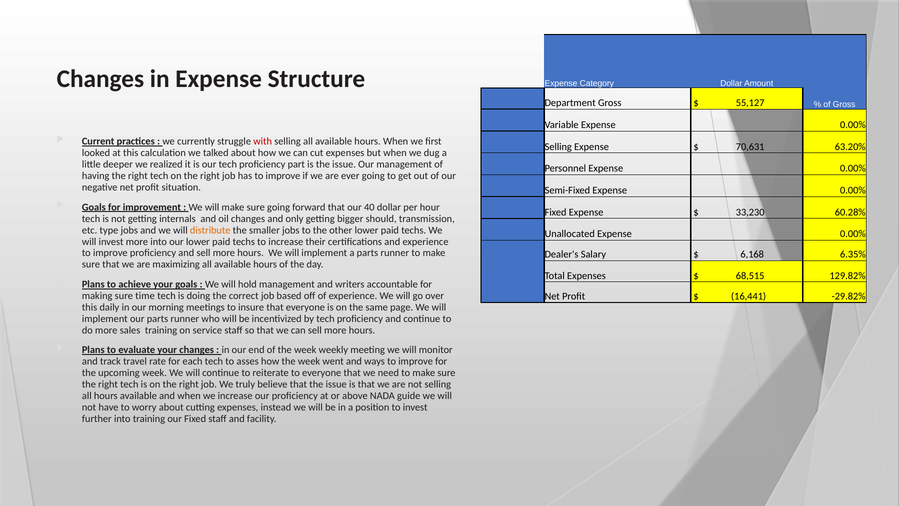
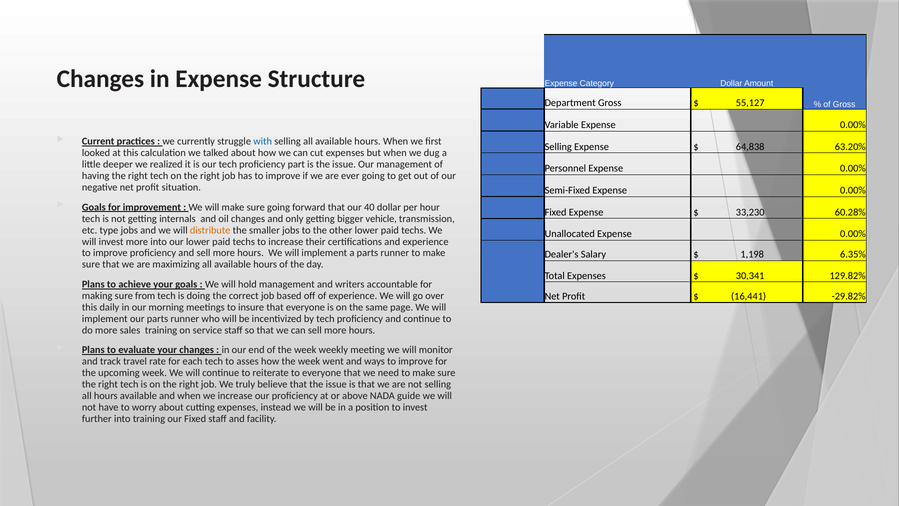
with colour: red -> blue (263, 142)
70,631: 70,631 -> 64,838 (750, 147)
should: should -> vehicle (381, 219)
6,168: 6,168 -> 1,198 (752, 254)
68,515: 68,515 -> 30,341 (750, 276)
time: time -> from (145, 296)
